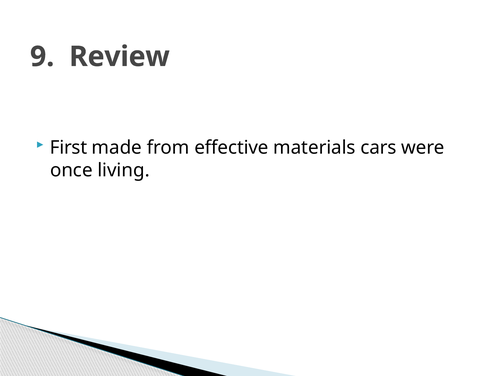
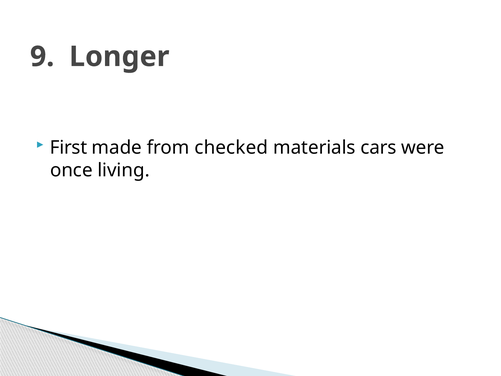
Review: Review -> Longer (119, 57)
effective: effective -> checked (231, 147)
